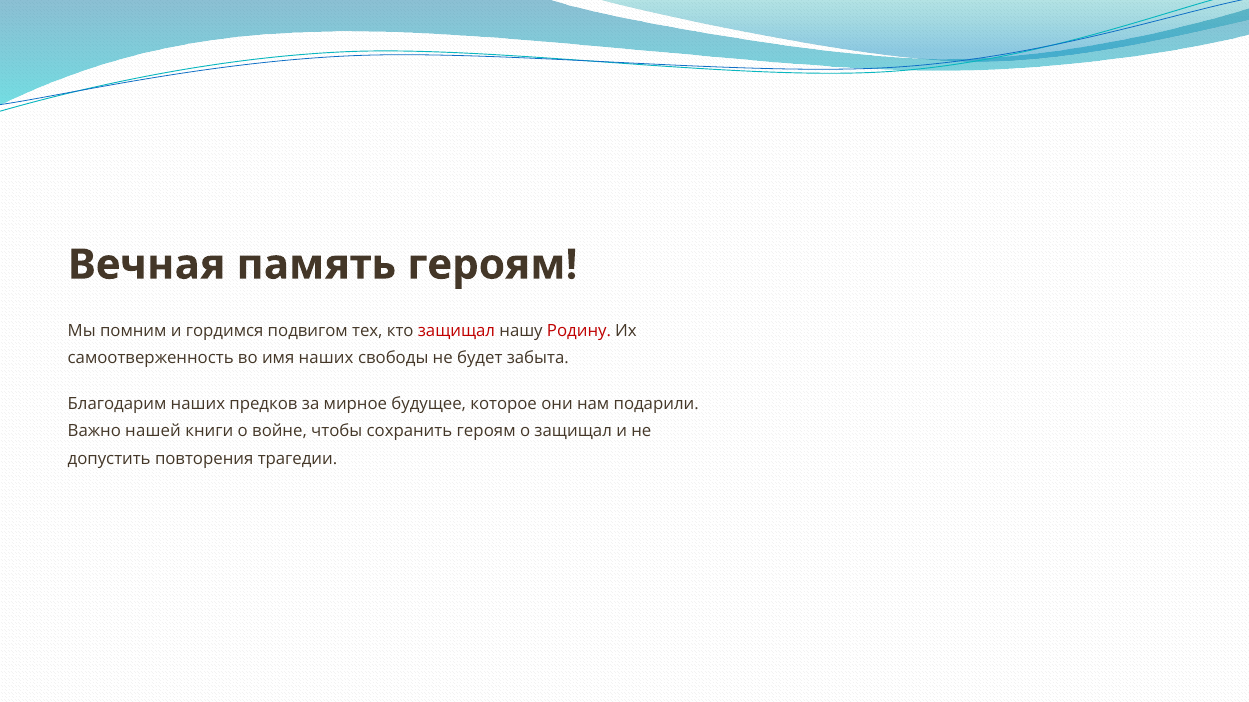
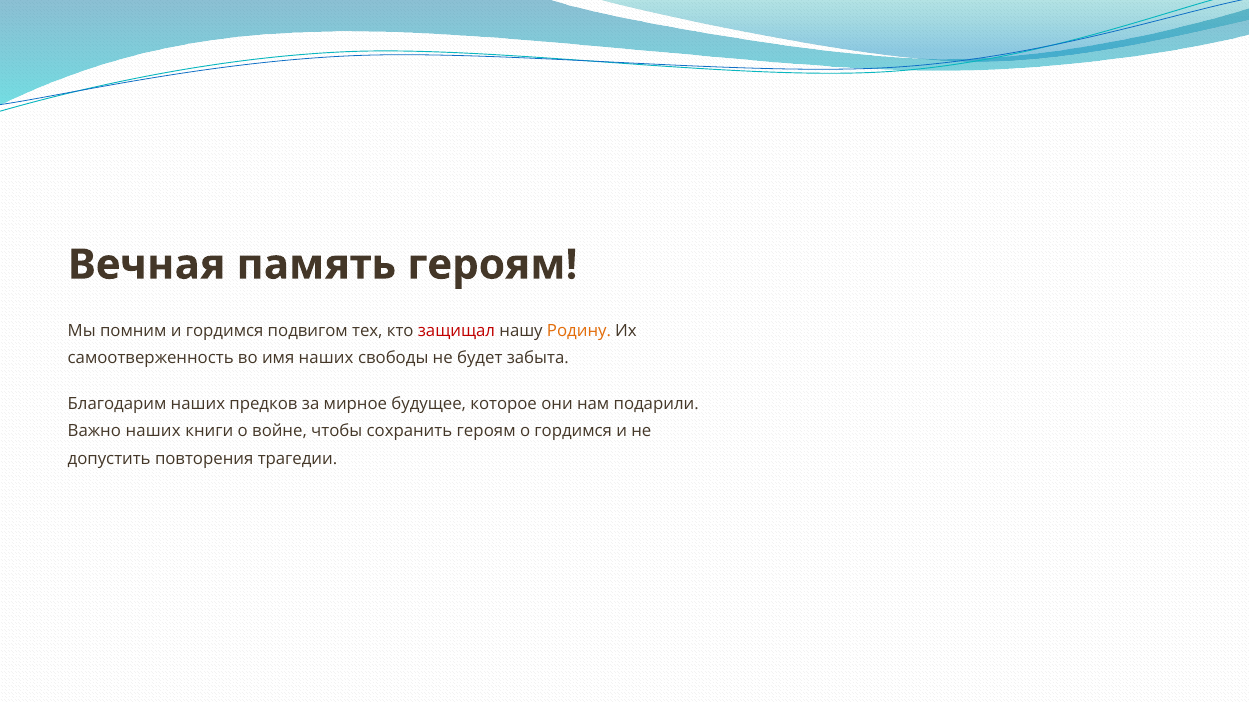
Родину colour: red -> orange (579, 331)
Важно нашей: нашей -> наших (153, 432)
о защищал: защищал -> гордимся (573, 432)
